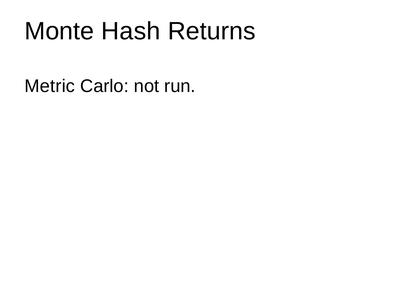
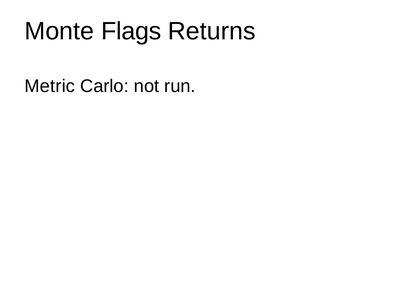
Hash: Hash -> Flags (131, 31)
